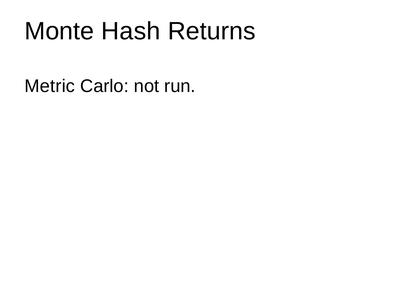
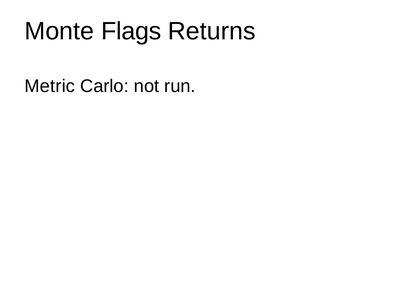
Hash: Hash -> Flags (131, 31)
